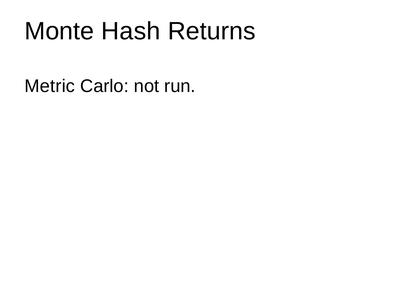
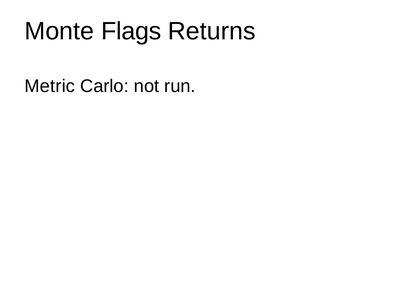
Hash: Hash -> Flags (131, 31)
